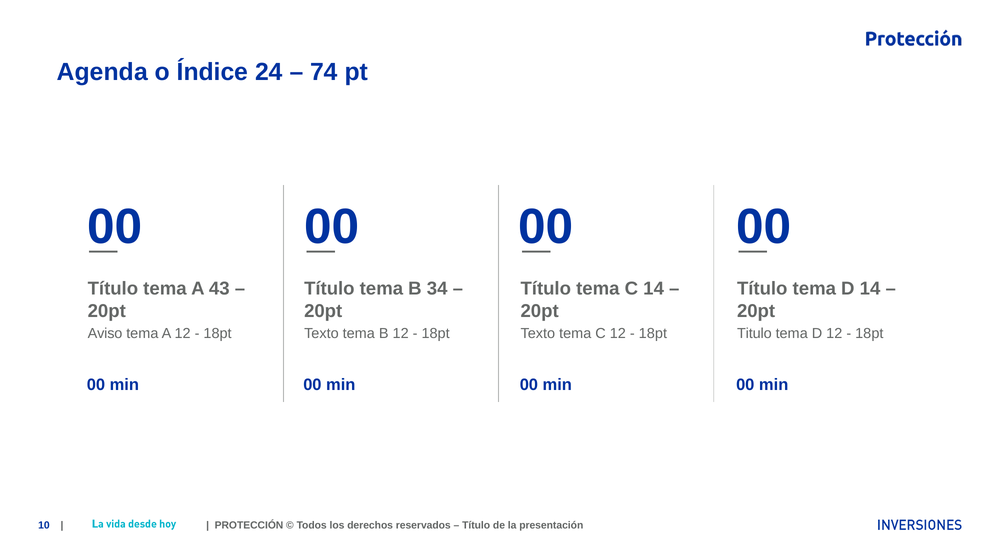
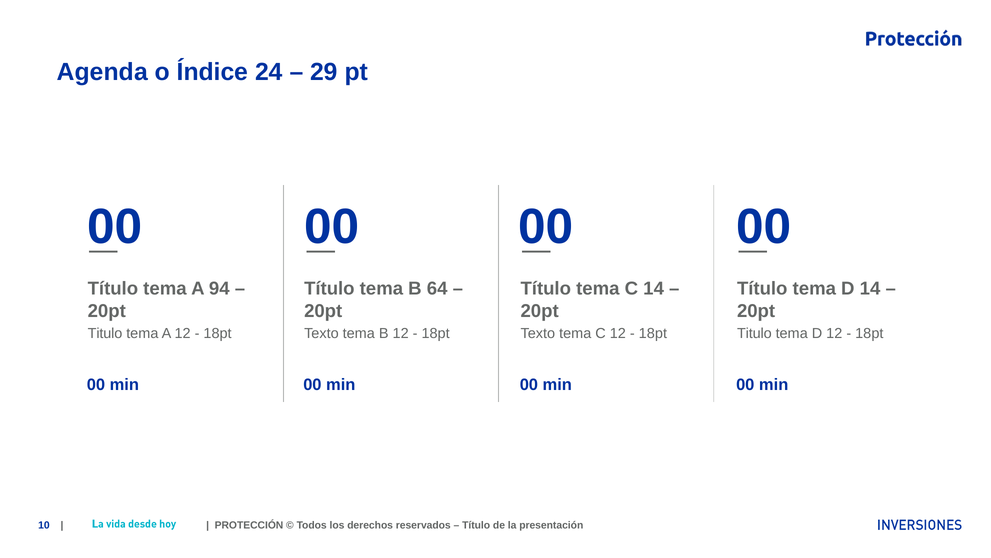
74: 74 -> 29 (324, 72)
43: 43 -> 94 (219, 288)
34: 34 -> 64 (437, 288)
Aviso: Aviso -> Titulo (105, 333)
